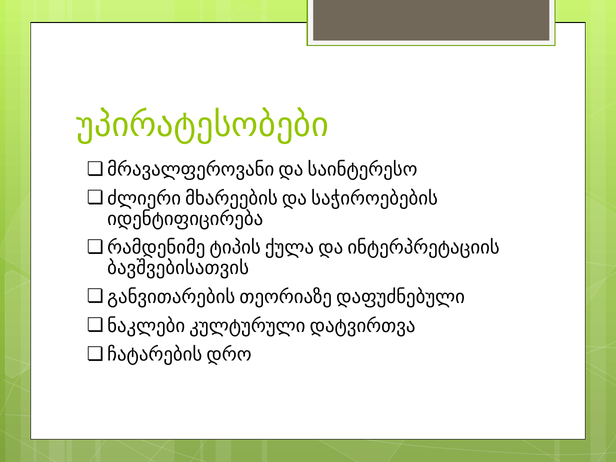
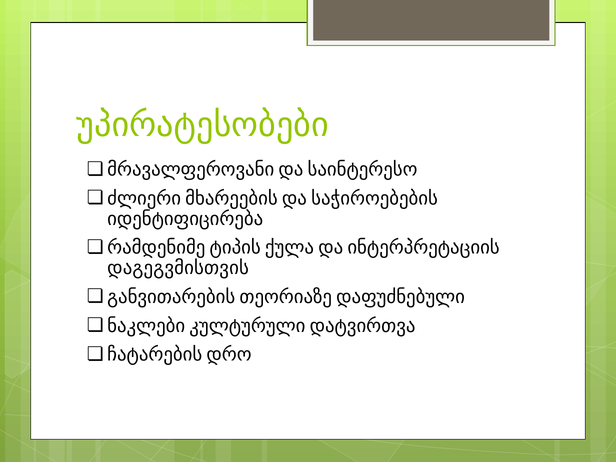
ბავშვებისათვის: ბავშვებისათვის -> დაგეგვმისთვის (178, 268)
